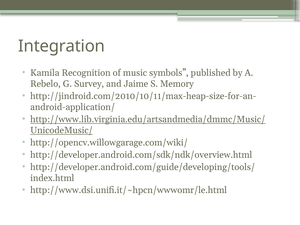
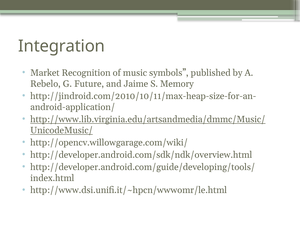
Kamila: Kamila -> Market (45, 73)
Survey: Survey -> Future (89, 84)
